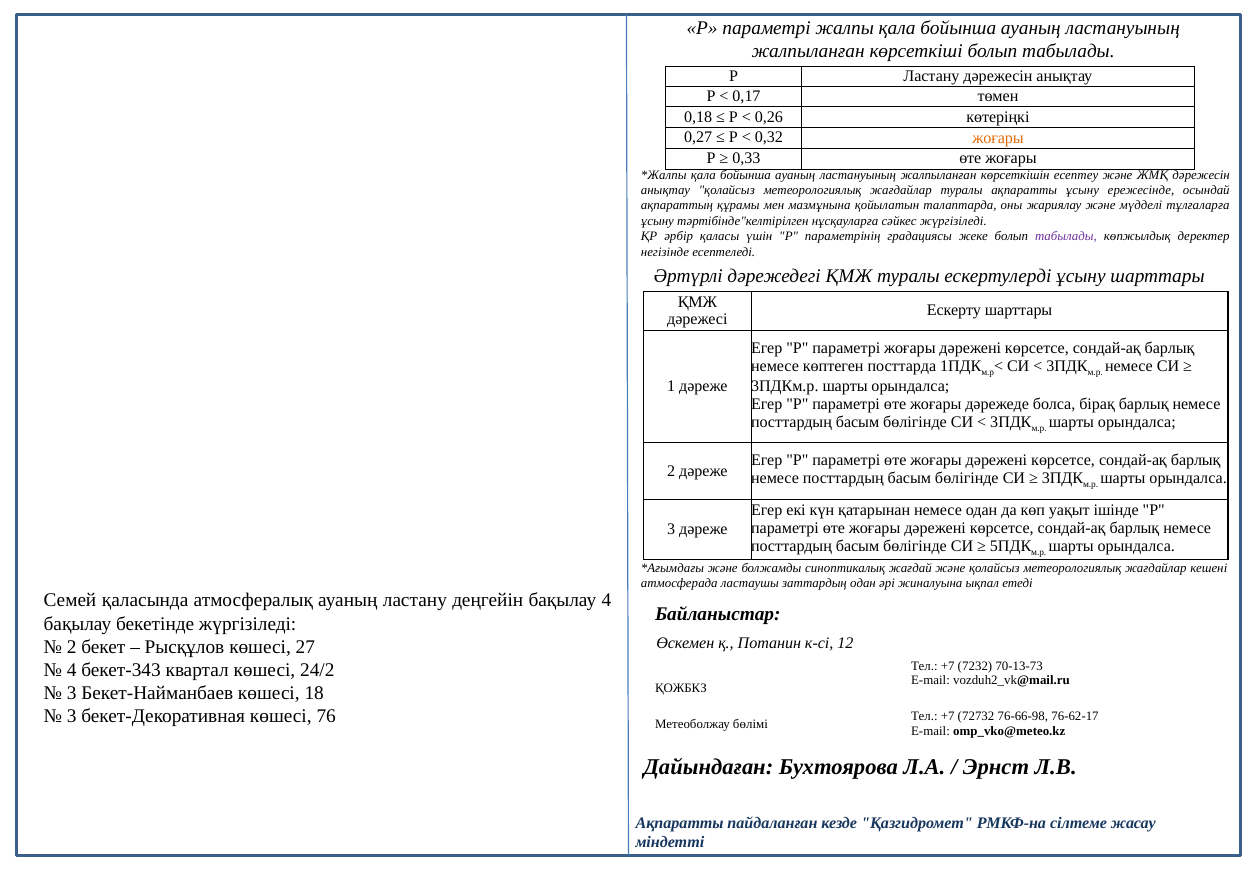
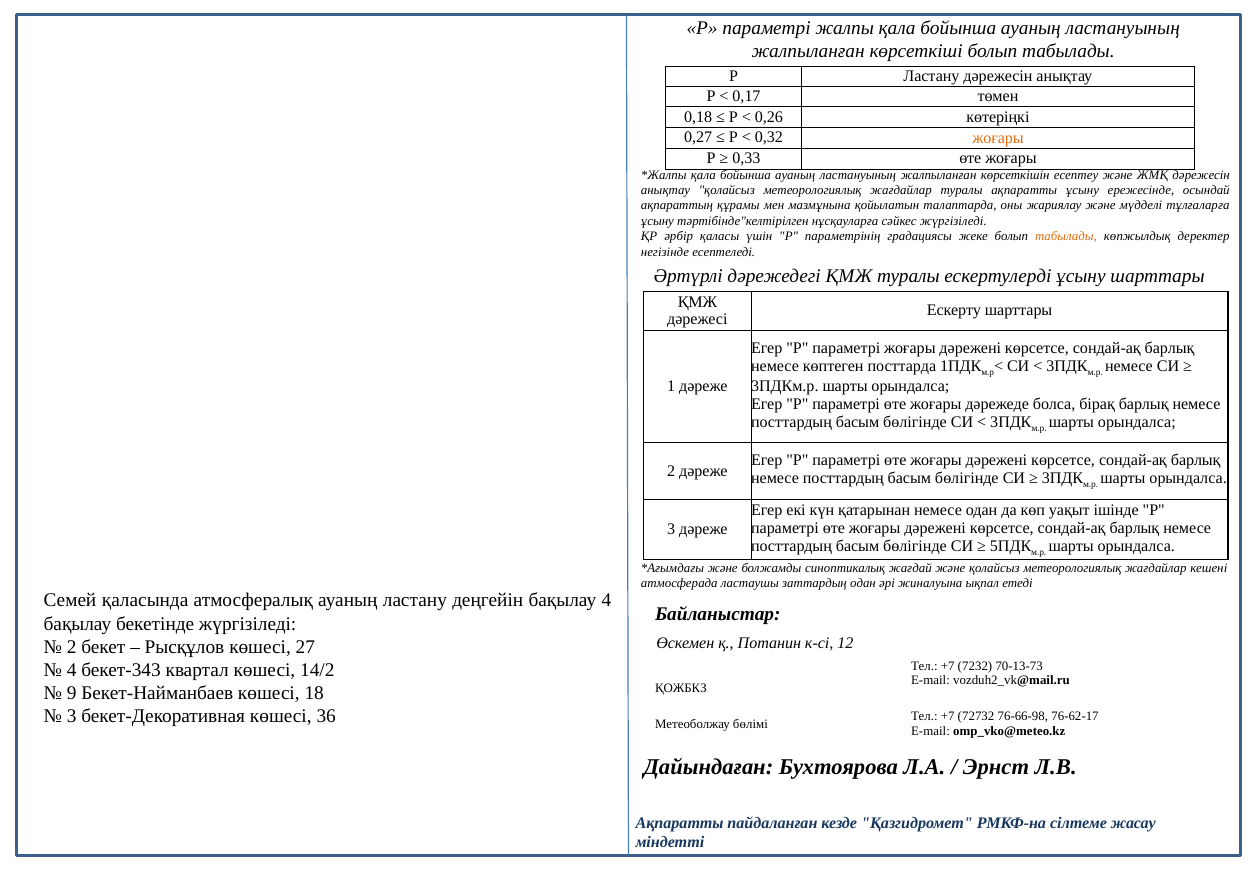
табылады colour: purple -> orange (1066, 237)
24/2: 24/2 -> 14/2 (317, 670)
3: 3 -> 9 (72, 694)
76: 76 -> 36 (326, 717)
